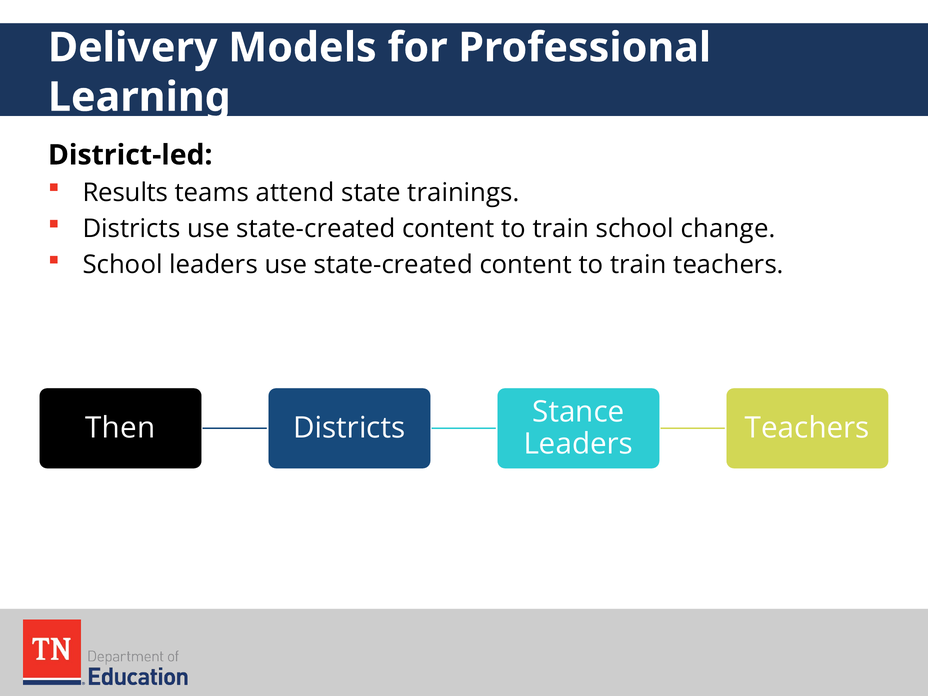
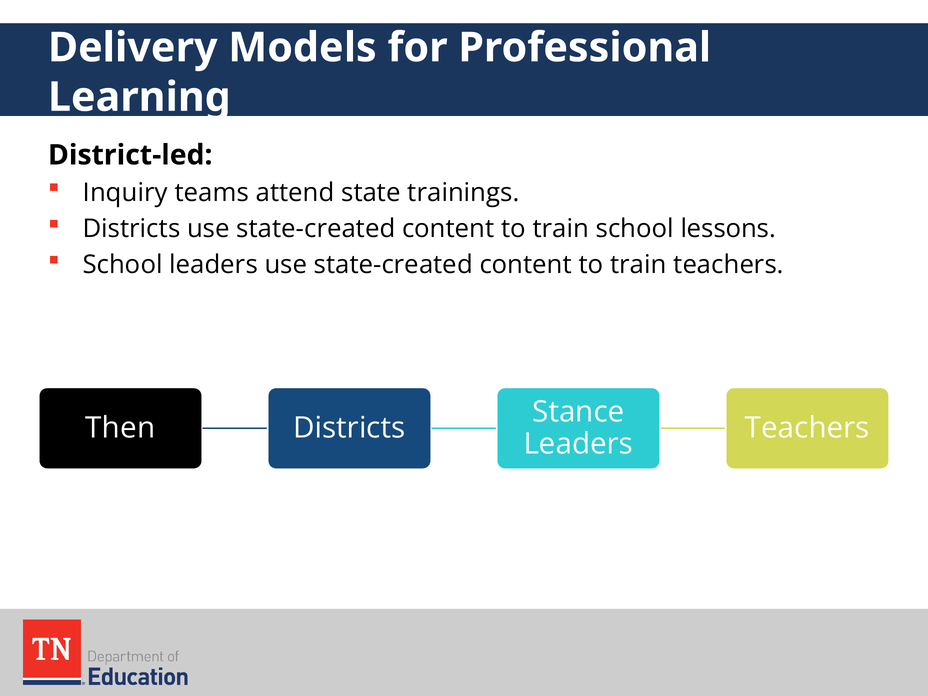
Results: Results -> Inquiry (125, 193)
change: change -> lessons (728, 229)
